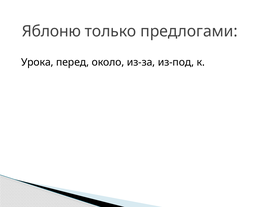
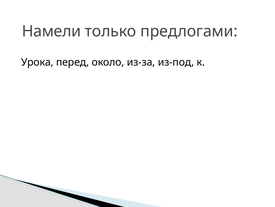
Яблоню: Яблоню -> Намели (51, 31)
